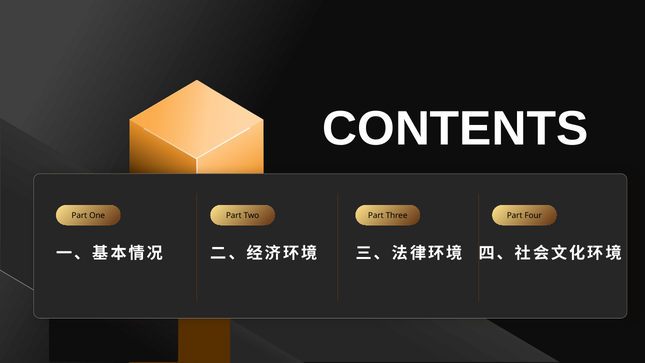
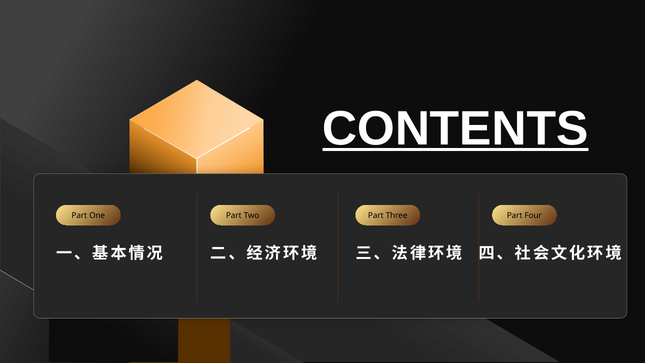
CONTENTS underline: none -> present (455, 129)
